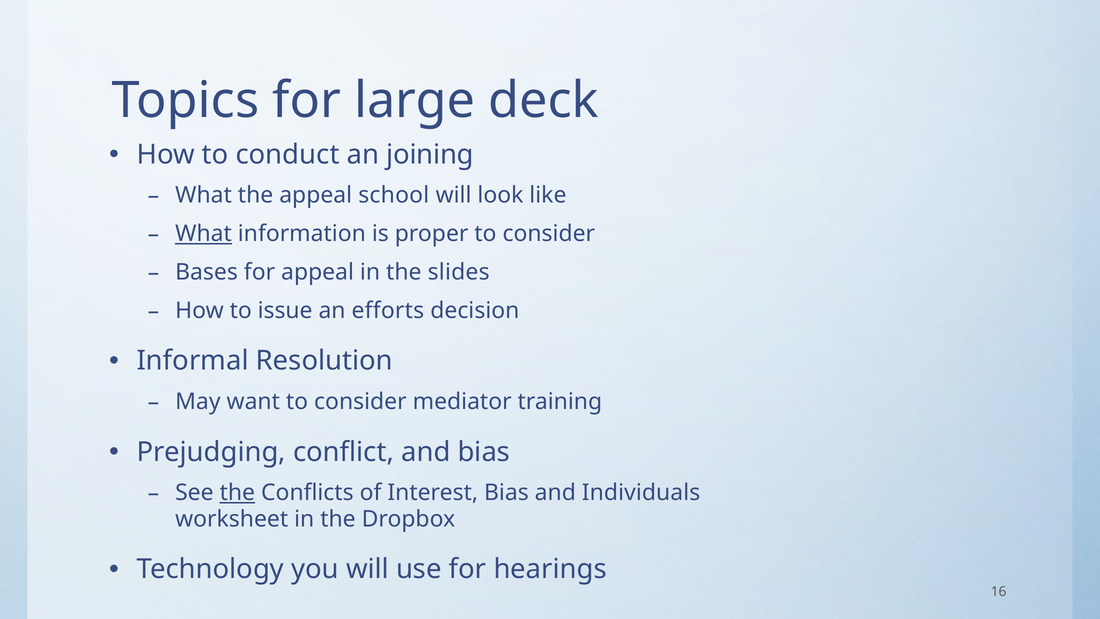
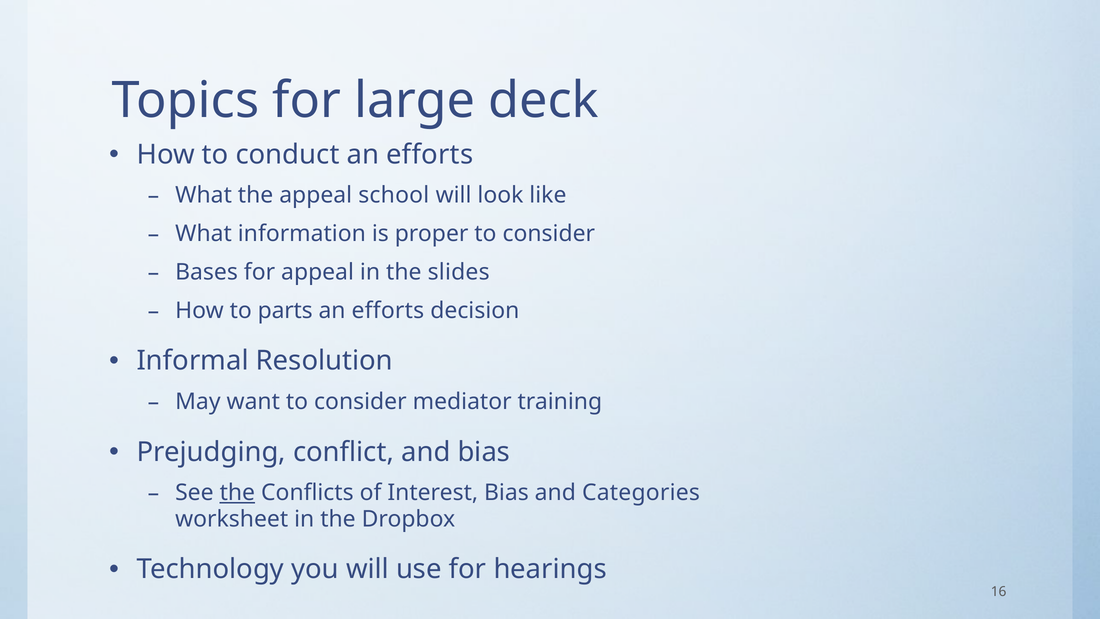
conduct an joining: joining -> efforts (430, 154)
What underline: present -> none (204, 234)
issue: issue -> parts (285, 311)
Individuals: Individuals -> Categories (641, 493)
